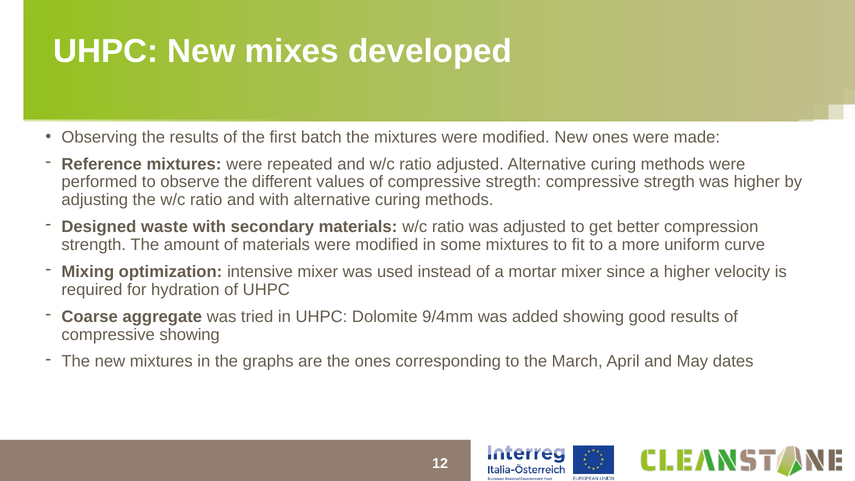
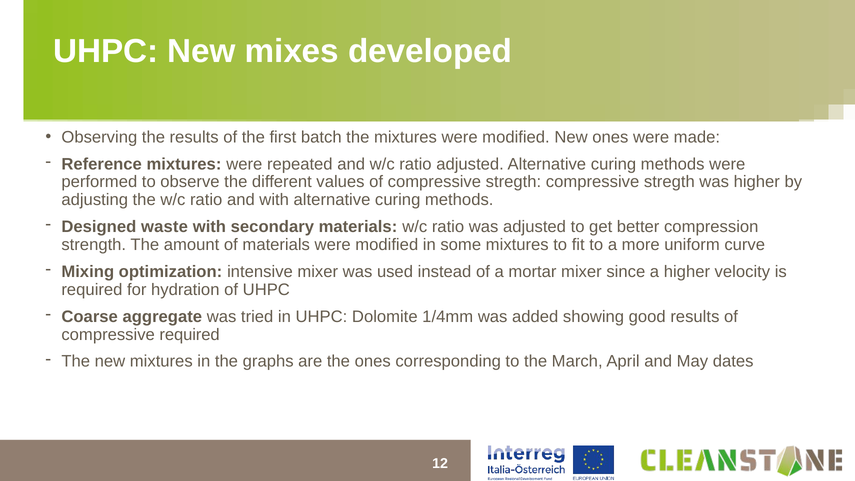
9/4mm: 9/4mm -> 1/4mm (448, 317)
compressive showing: showing -> required (190, 335)
